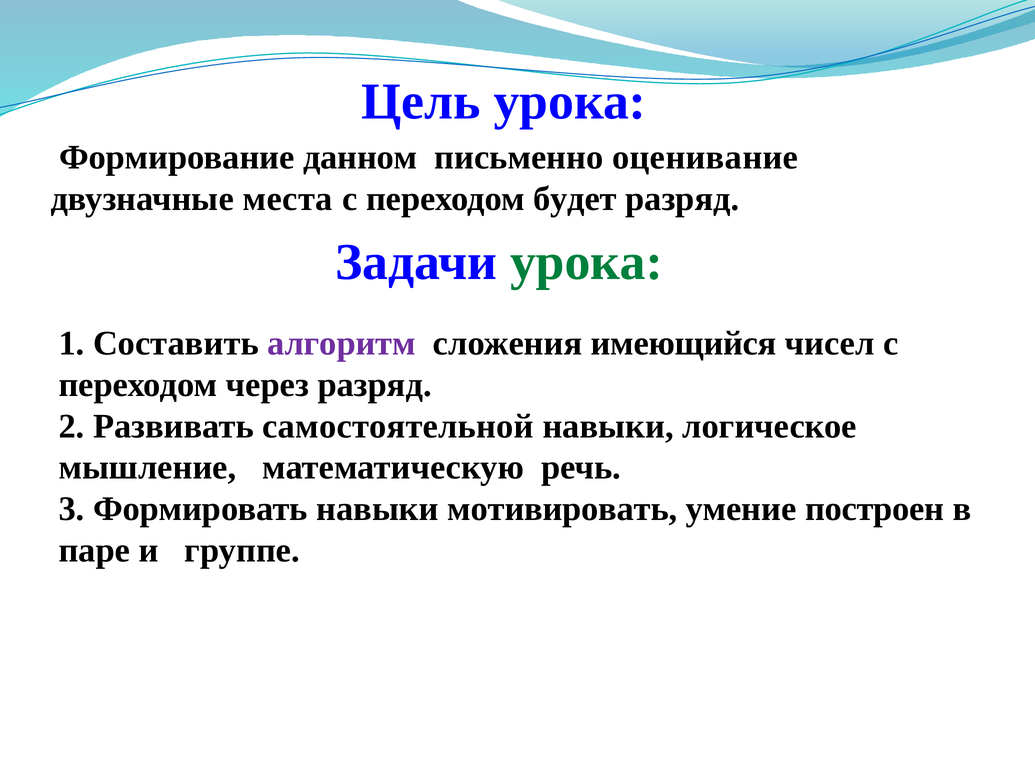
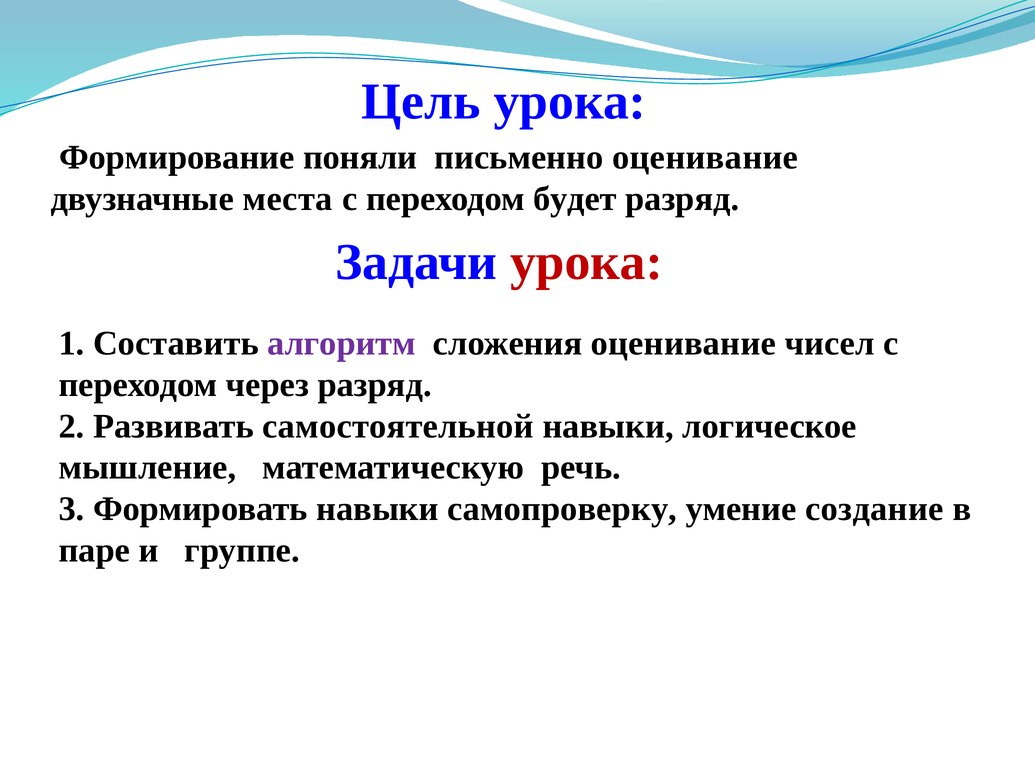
данном: данном -> поняли (360, 158)
урока colour: green -> red (587, 262)
сложения имеющийся: имеющийся -> оценивание (683, 344)
мотивировать: мотивировать -> самопроверку (562, 509)
построен: построен -> создание (874, 509)
